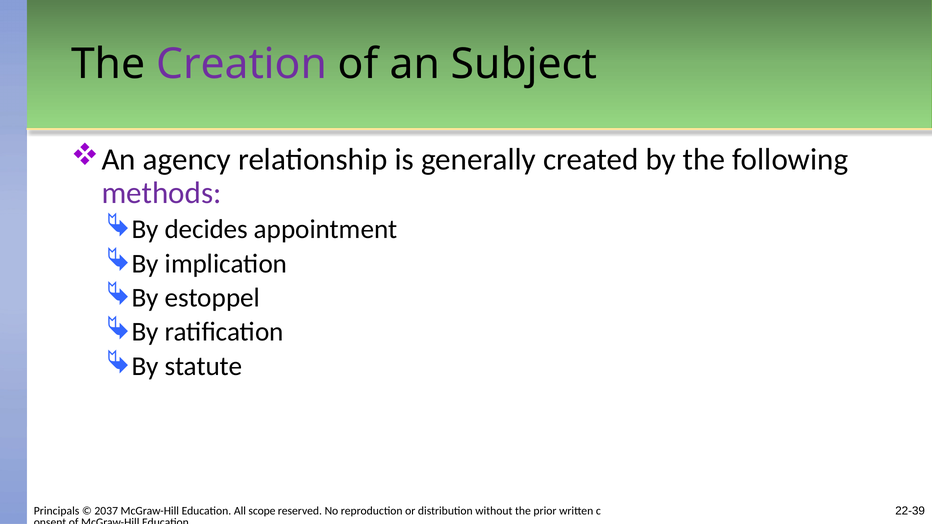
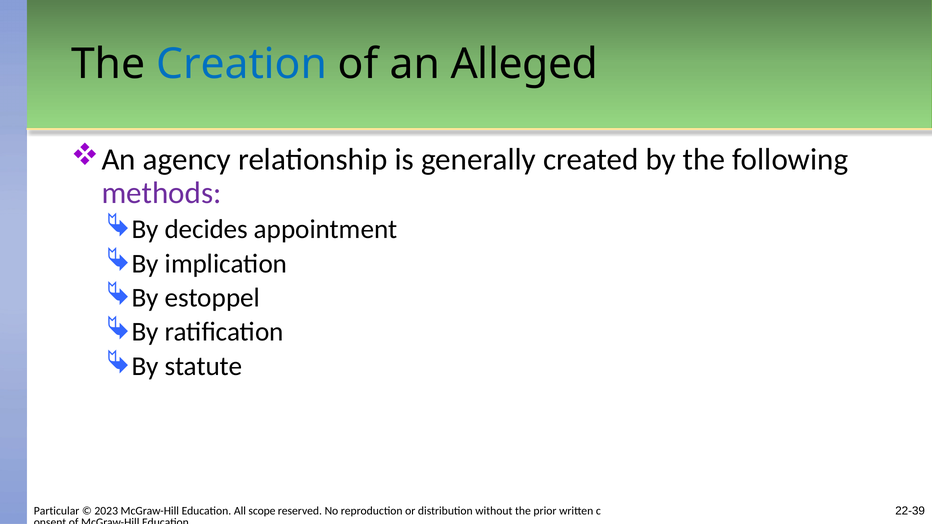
Creation colour: purple -> blue (242, 64)
Subject: Subject -> Alleged (524, 64)
Principals: Principals -> Particular (57, 511)
2037: 2037 -> 2023 (106, 511)
